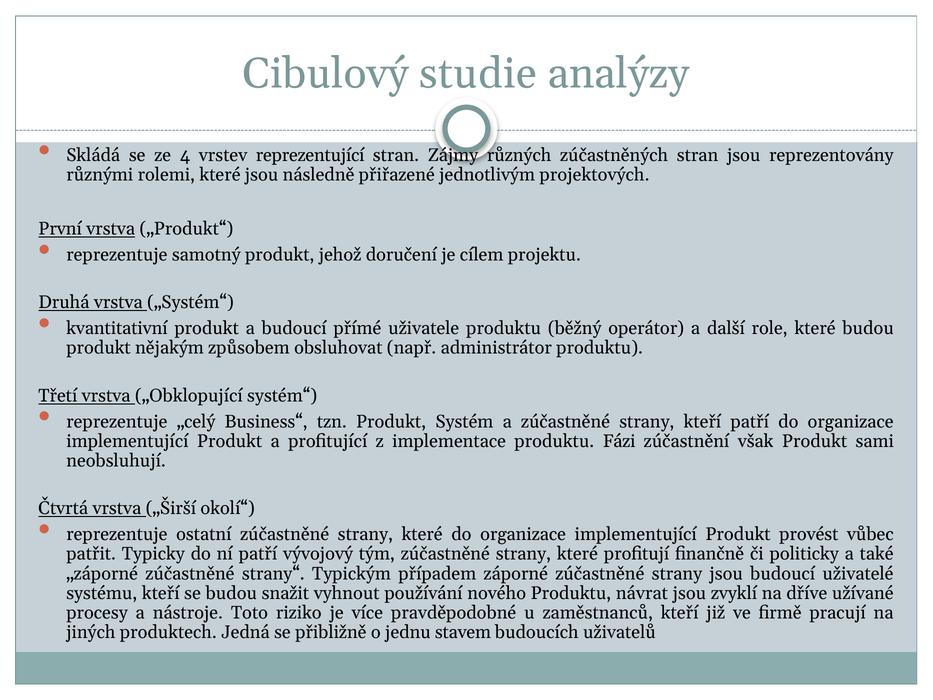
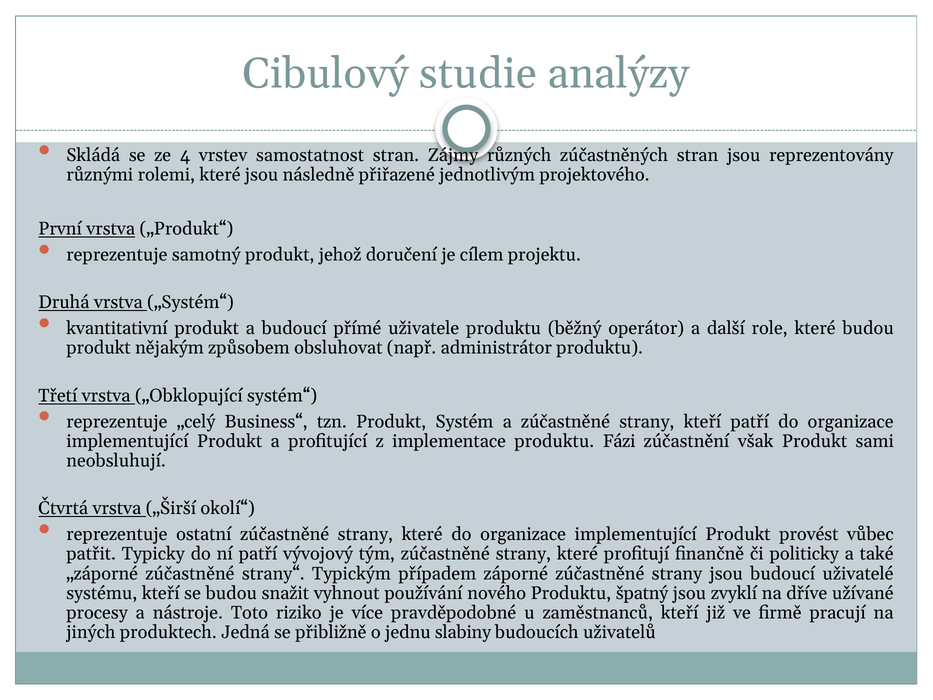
reprezentující: reprezentující -> samostatnost (310, 155)
projektových: projektových -> projektového (595, 175)
návrat: návrat -> špatný (642, 593)
stavem: stavem -> slabiny (463, 632)
